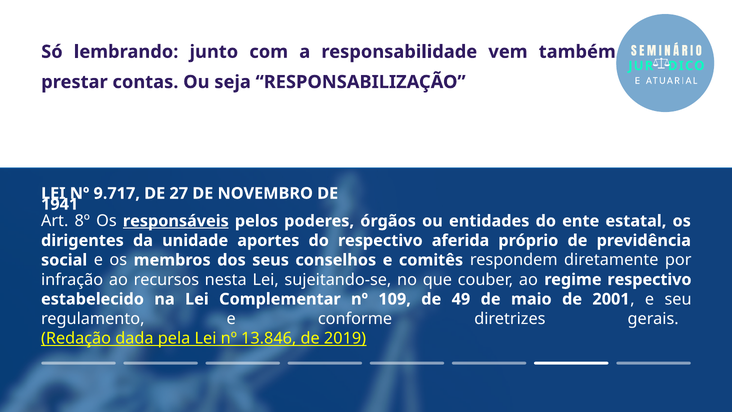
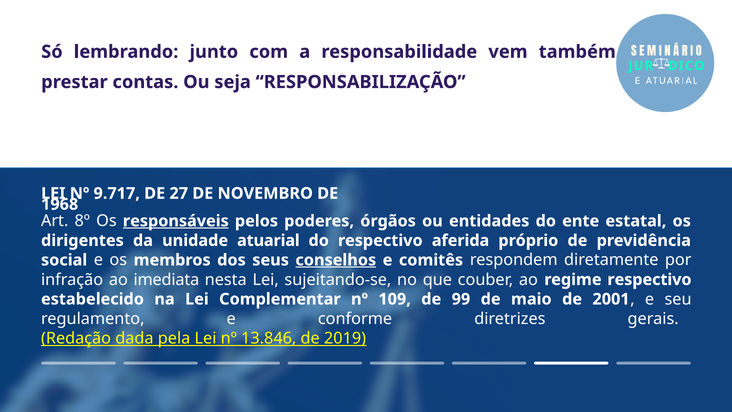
1941: 1941 -> 1968 (60, 204)
unidade aportes: aportes -> atuarial (268, 240)
conselhos underline: none -> present (336, 260)
recursos: recursos -> imediata (166, 279)
49: 49 -> 99 (461, 299)
